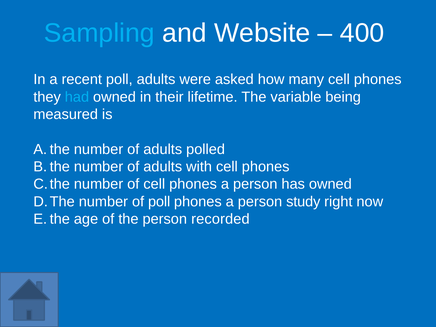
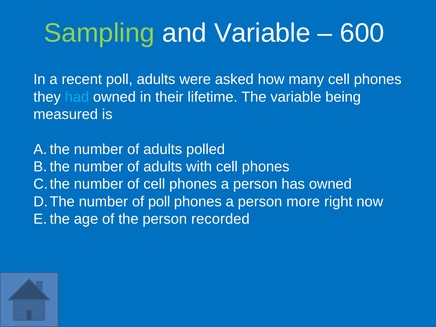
Sampling colour: light blue -> light green (99, 33)
and Website: Website -> Variable (262, 33)
400: 400 -> 600 (362, 33)
study: study -> more (303, 202)
